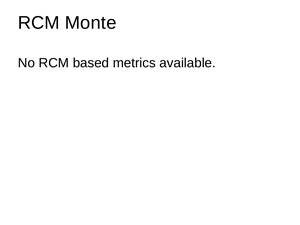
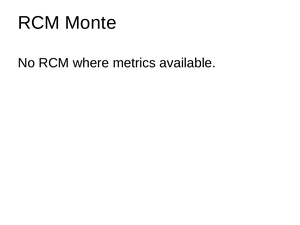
based: based -> where (91, 63)
